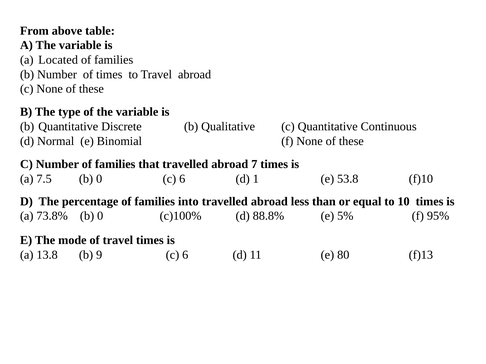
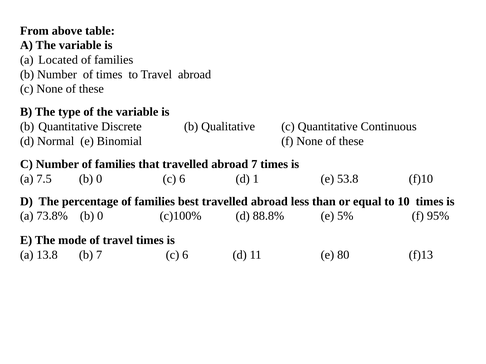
into: into -> best (188, 202)
b 9: 9 -> 7 (99, 255)
